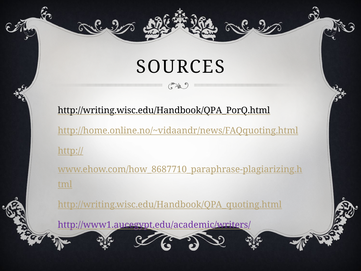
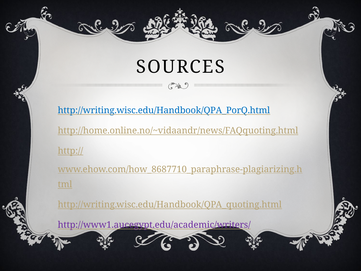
http://writing.wisc.edu/Handbook/QPA_PorQ.html colour: black -> blue (164, 110)
